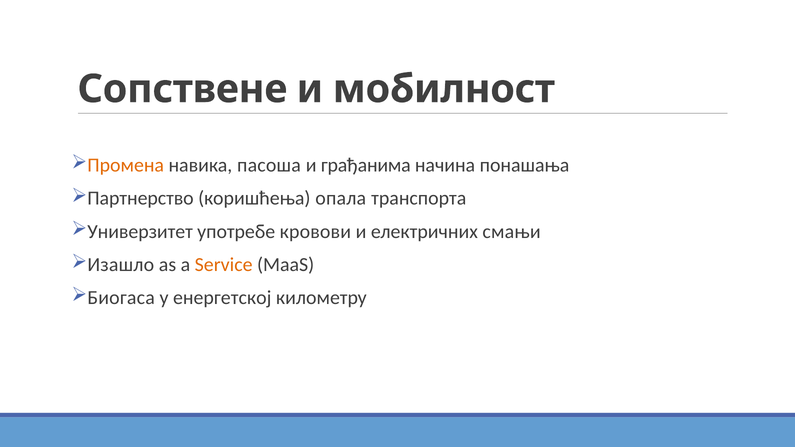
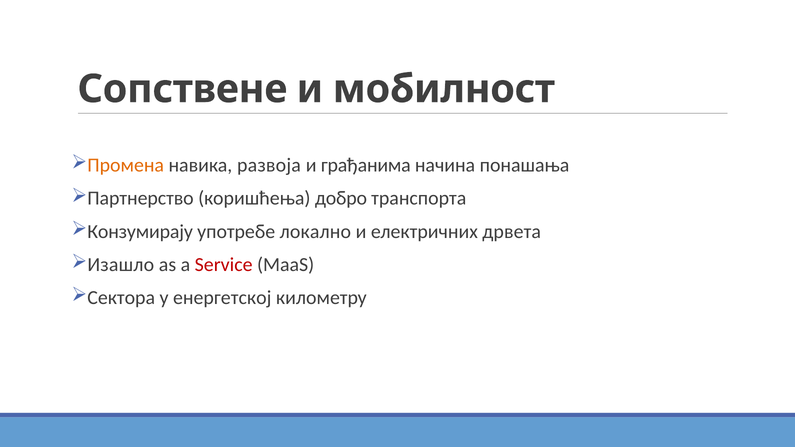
пасоша: пасоша -> развоја (269, 165)
опала: опала -> добро (341, 198)
Универзитет: Универзитет -> Конзумирају (140, 232)
кровови: кровови -> локално (315, 232)
смањи: смањи -> дрвета (512, 232)
Service colour: orange -> red (224, 265)
Биогаса: Биогаса -> Сектора (121, 298)
